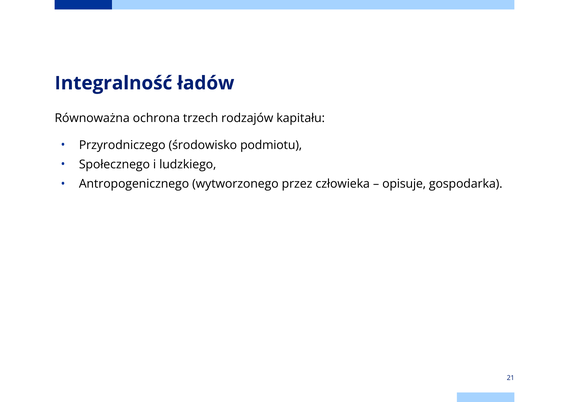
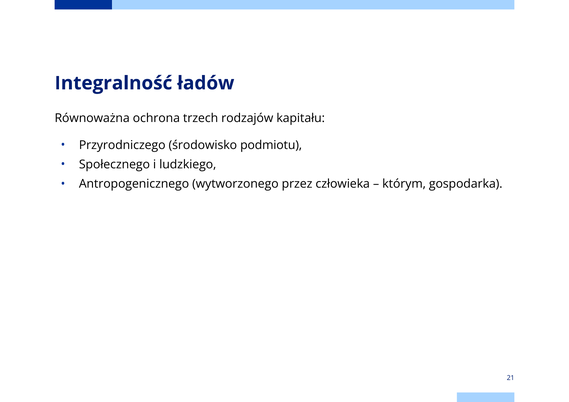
opisuje: opisuje -> którym (404, 184)
